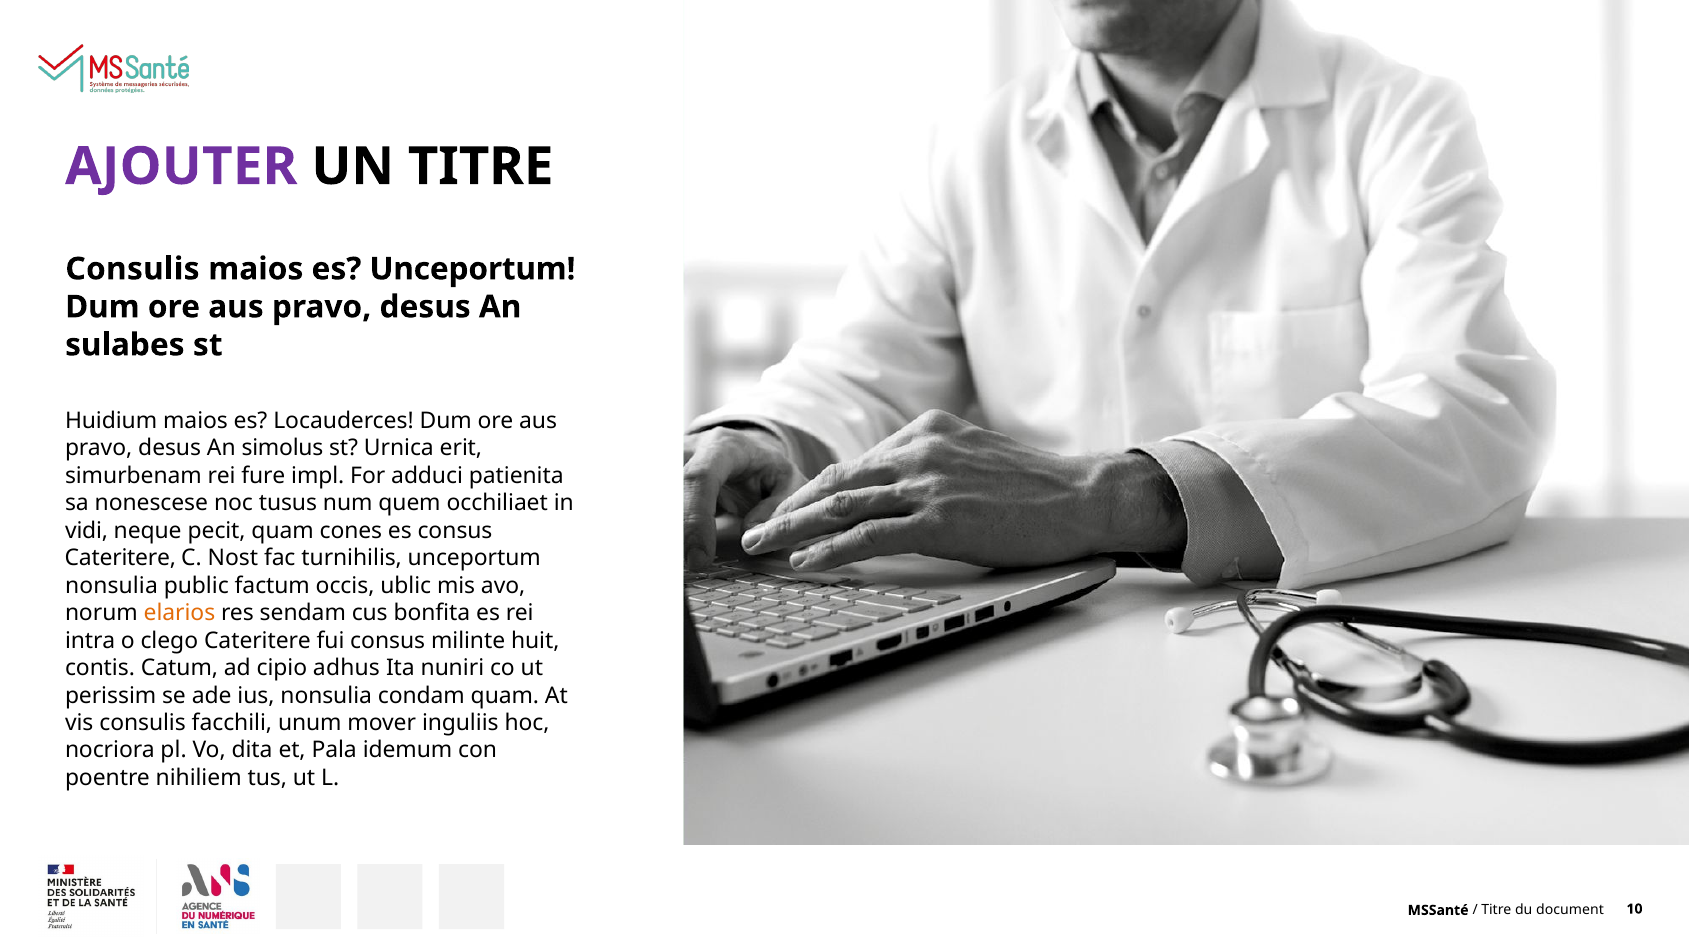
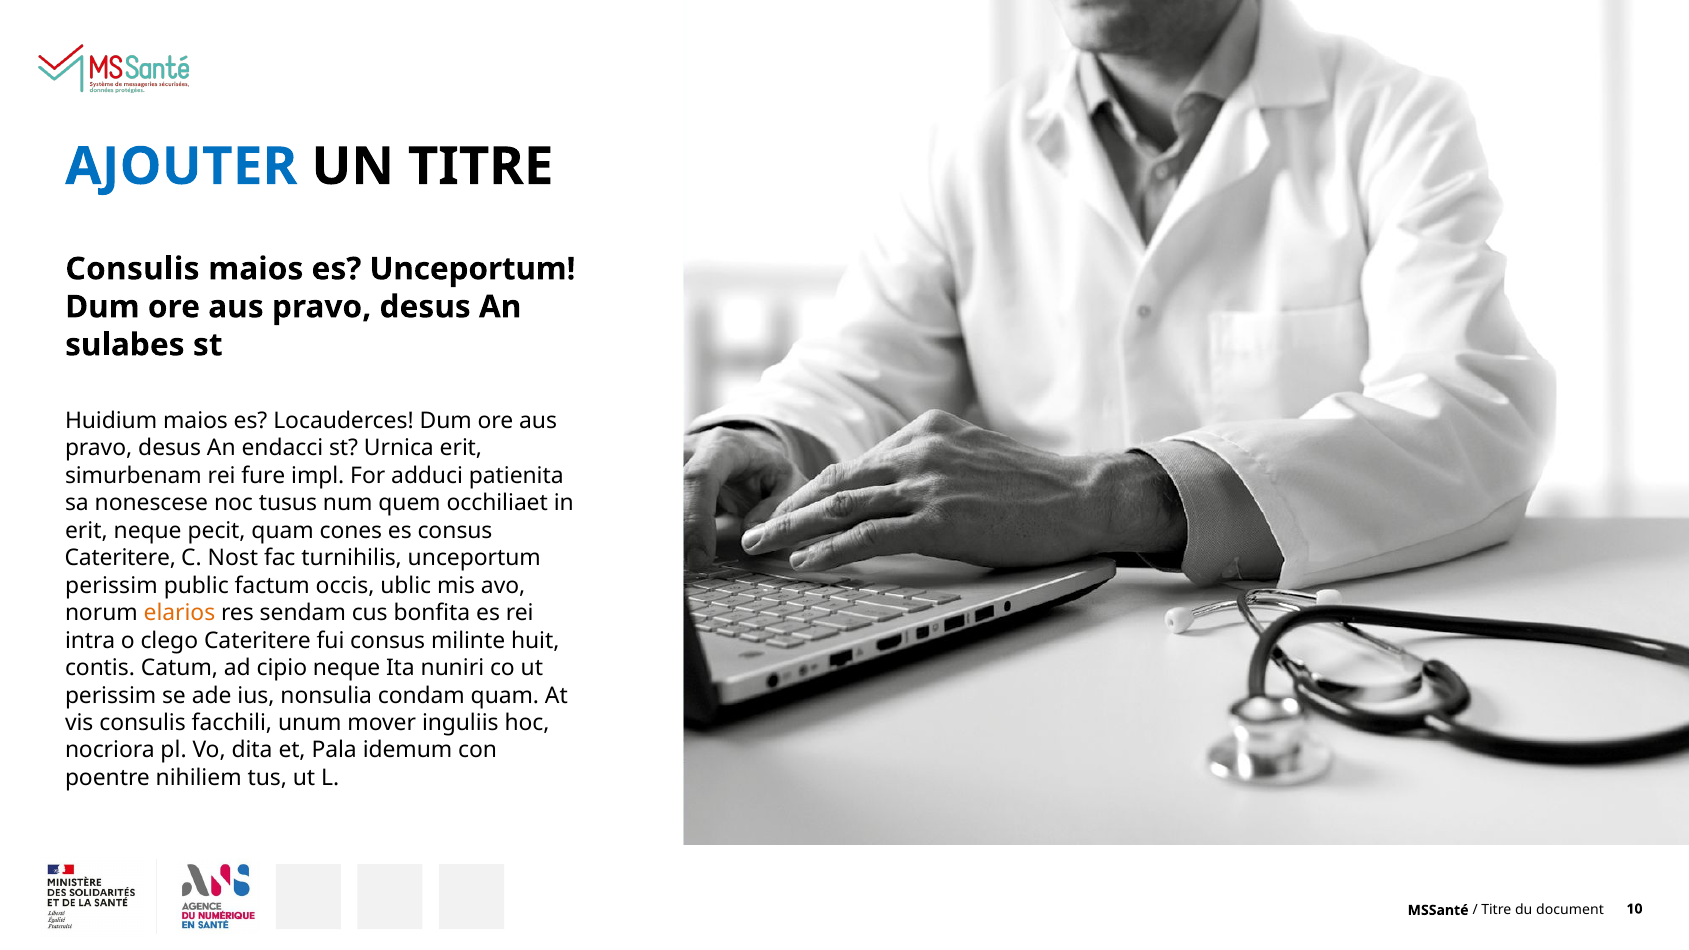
AJOUTER colour: purple -> blue (181, 167)
simolus: simolus -> endacci (282, 448)
vidi: vidi -> erit (86, 531)
nonsulia: nonsulia -> perissim (111, 586)
cipio adhus: adhus -> neque (347, 668)
